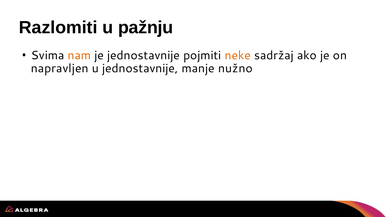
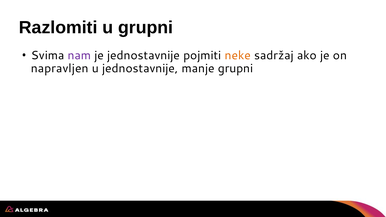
u pažnju: pažnju -> grupni (146, 27)
nam colour: orange -> purple (79, 56)
manje nužno: nužno -> grupni (236, 69)
